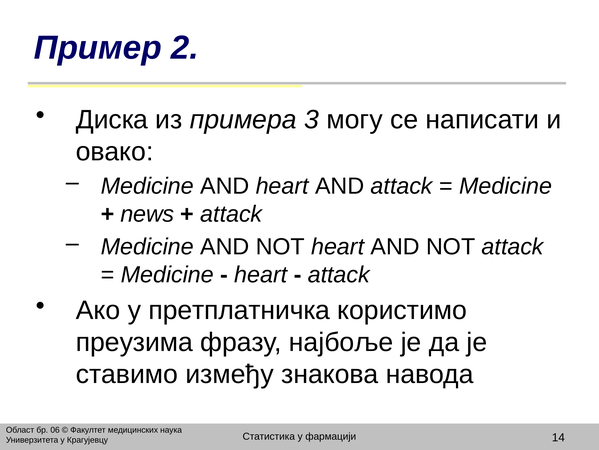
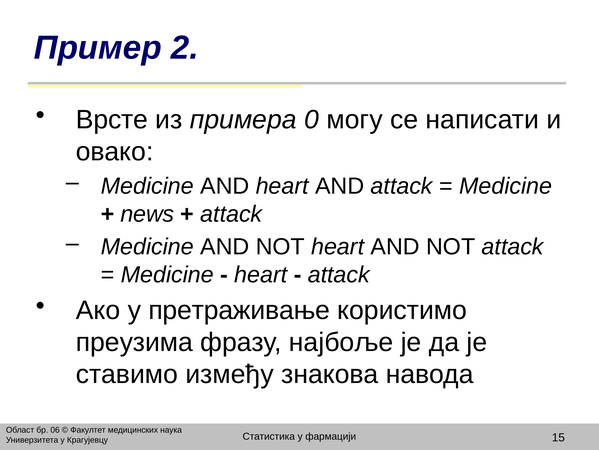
Диска: Диска -> Врсте (112, 119)
3: 3 -> 0 (312, 119)
претплатничка: претплатничка -> претраживање (239, 310)
14: 14 -> 15 (558, 437)
